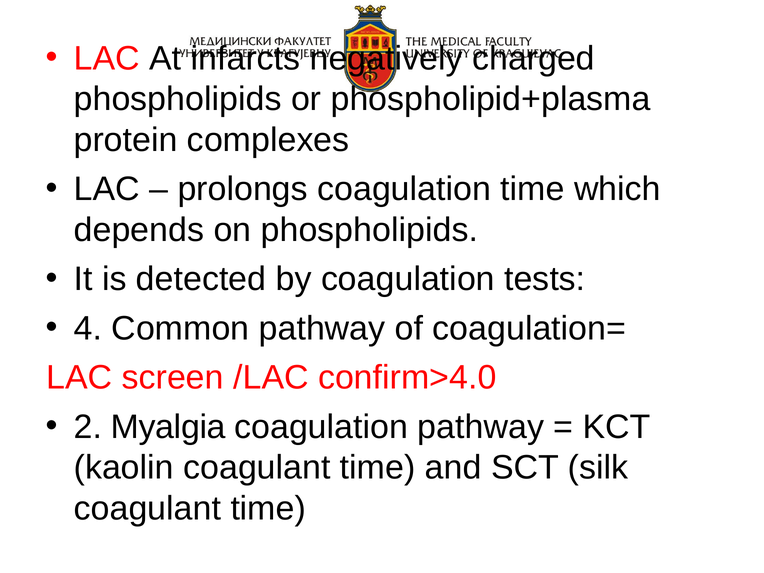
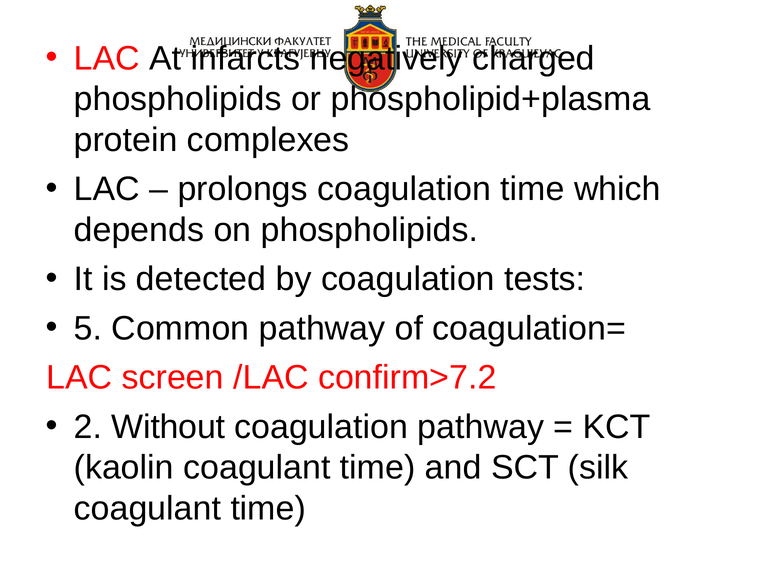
4: 4 -> 5 (88, 328)
confirm>4.0: confirm>4.0 -> confirm>7.2 (407, 378)
Myalgia: Myalgia -> Without (168, 427)
